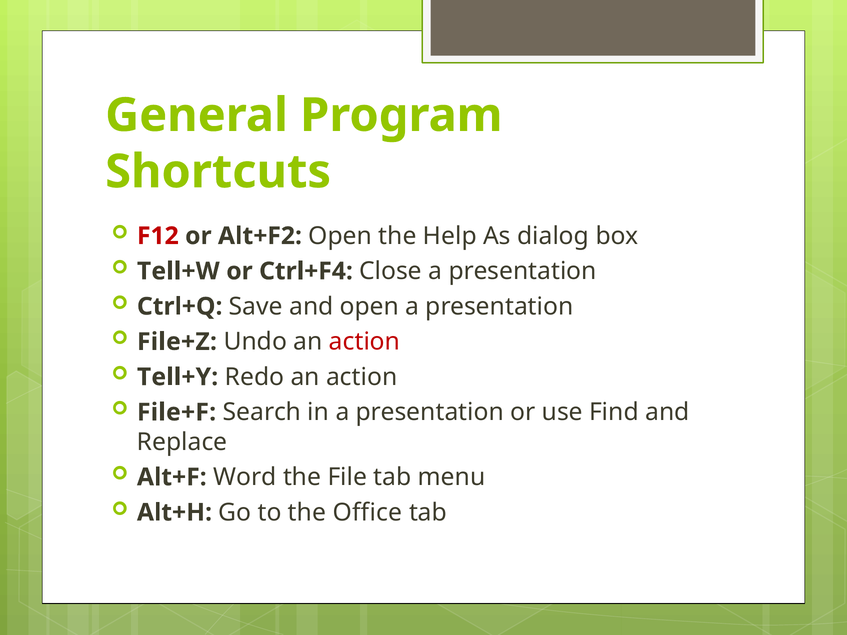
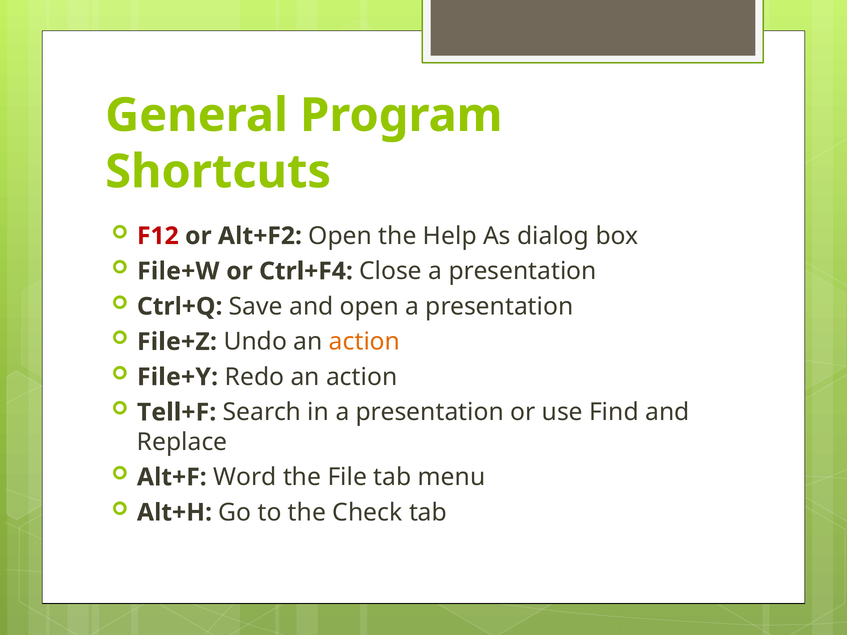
Tell+W: Tell+W -> File+W (178, 271)
action colour: red -> orange (365, 342)
Tell+Y: Tell+Y -> File+Y (178, 377)
File+F: File+F -> Tell+F (177, 412)
Office: Office -> Check (368, 513)
